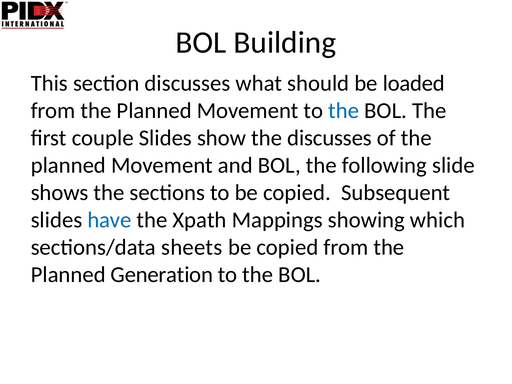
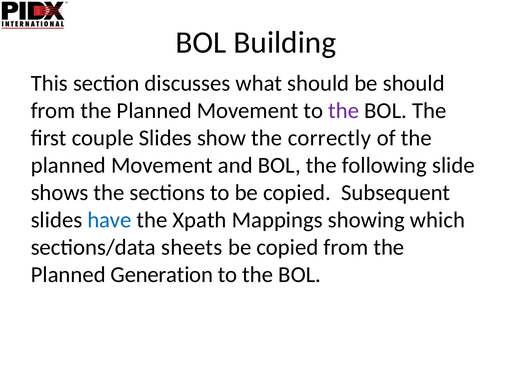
be loaded: loaded -> should (414, 83)
the colour: blue -> purple (344, 111)
the discusses: discusses -> correctly (329, 138)
